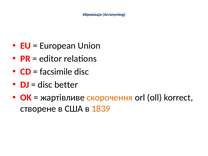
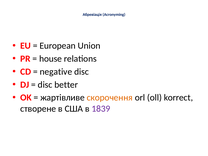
editor: editor -> house (51, 59)
facsimile: facsimile -> negative (56, 72)
1839 colour: orange -> purple (101, 109)
